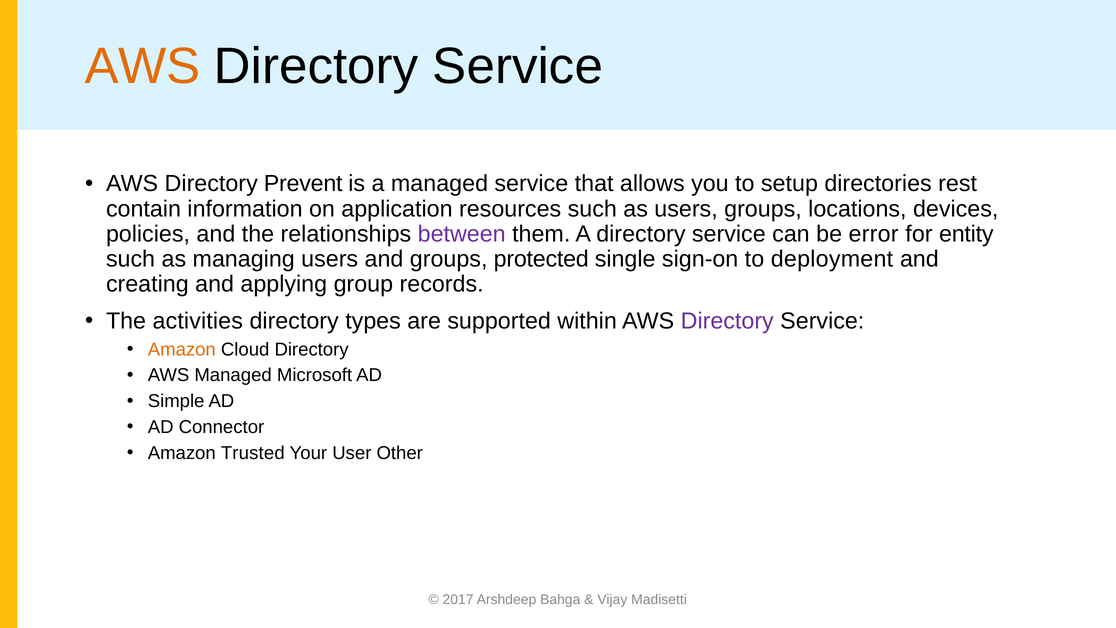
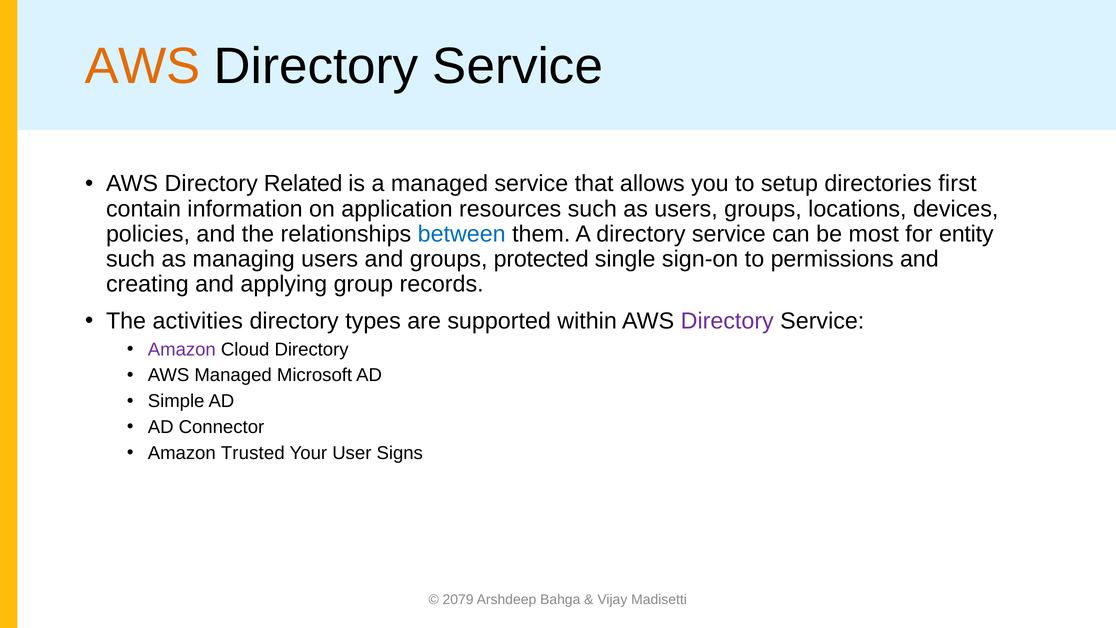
Prevent: Prevent -> Related (303, 184)
rest: rest -> first (957, 184)
between colour: purple -> blue (462, 234)
error: error -> most (874, 234)
deployment: deployment -> permissions (832, 259)
Amazon colour: orange -> purple (182, 349)
Other: Other -> Signs (400, 453)
2017: 2017 -> 2079 (458, 599)
